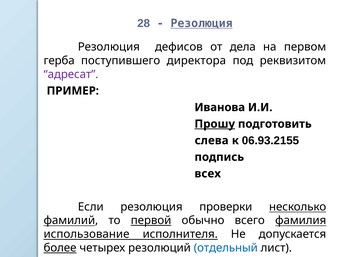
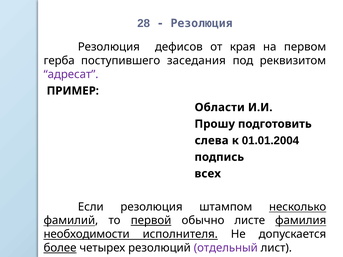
Резолюция underline: present -> none (202, 23)
дела: дела -> края (243, 47)
директора: директора -> заседания (196, 61)
Иванова: Иванова -> Области (220, 107)
Прошу underline: present -> none (215, 124)
06.93.2155: 06.93.2155 -> 01.01.2004 (270, 141)
проверки: проверки -> штампом (226, 207)
всего: всего -> листе (250, 221)
использование: использование -> необходимости (87, 234)
отдельный colour: blue -> purple (226, 248)
